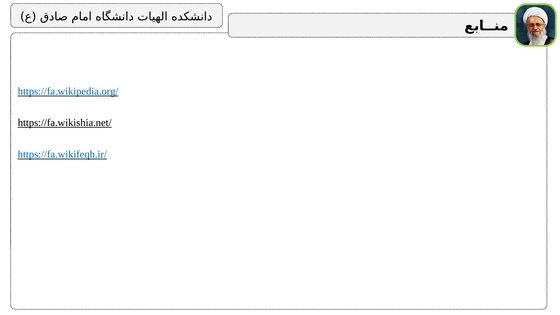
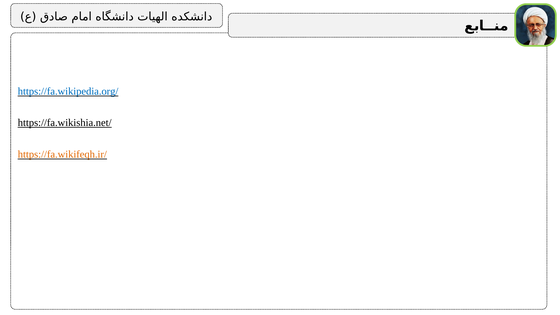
https://fa.wikifeqh.ir/ colour: blue -> orange (62, 154)
